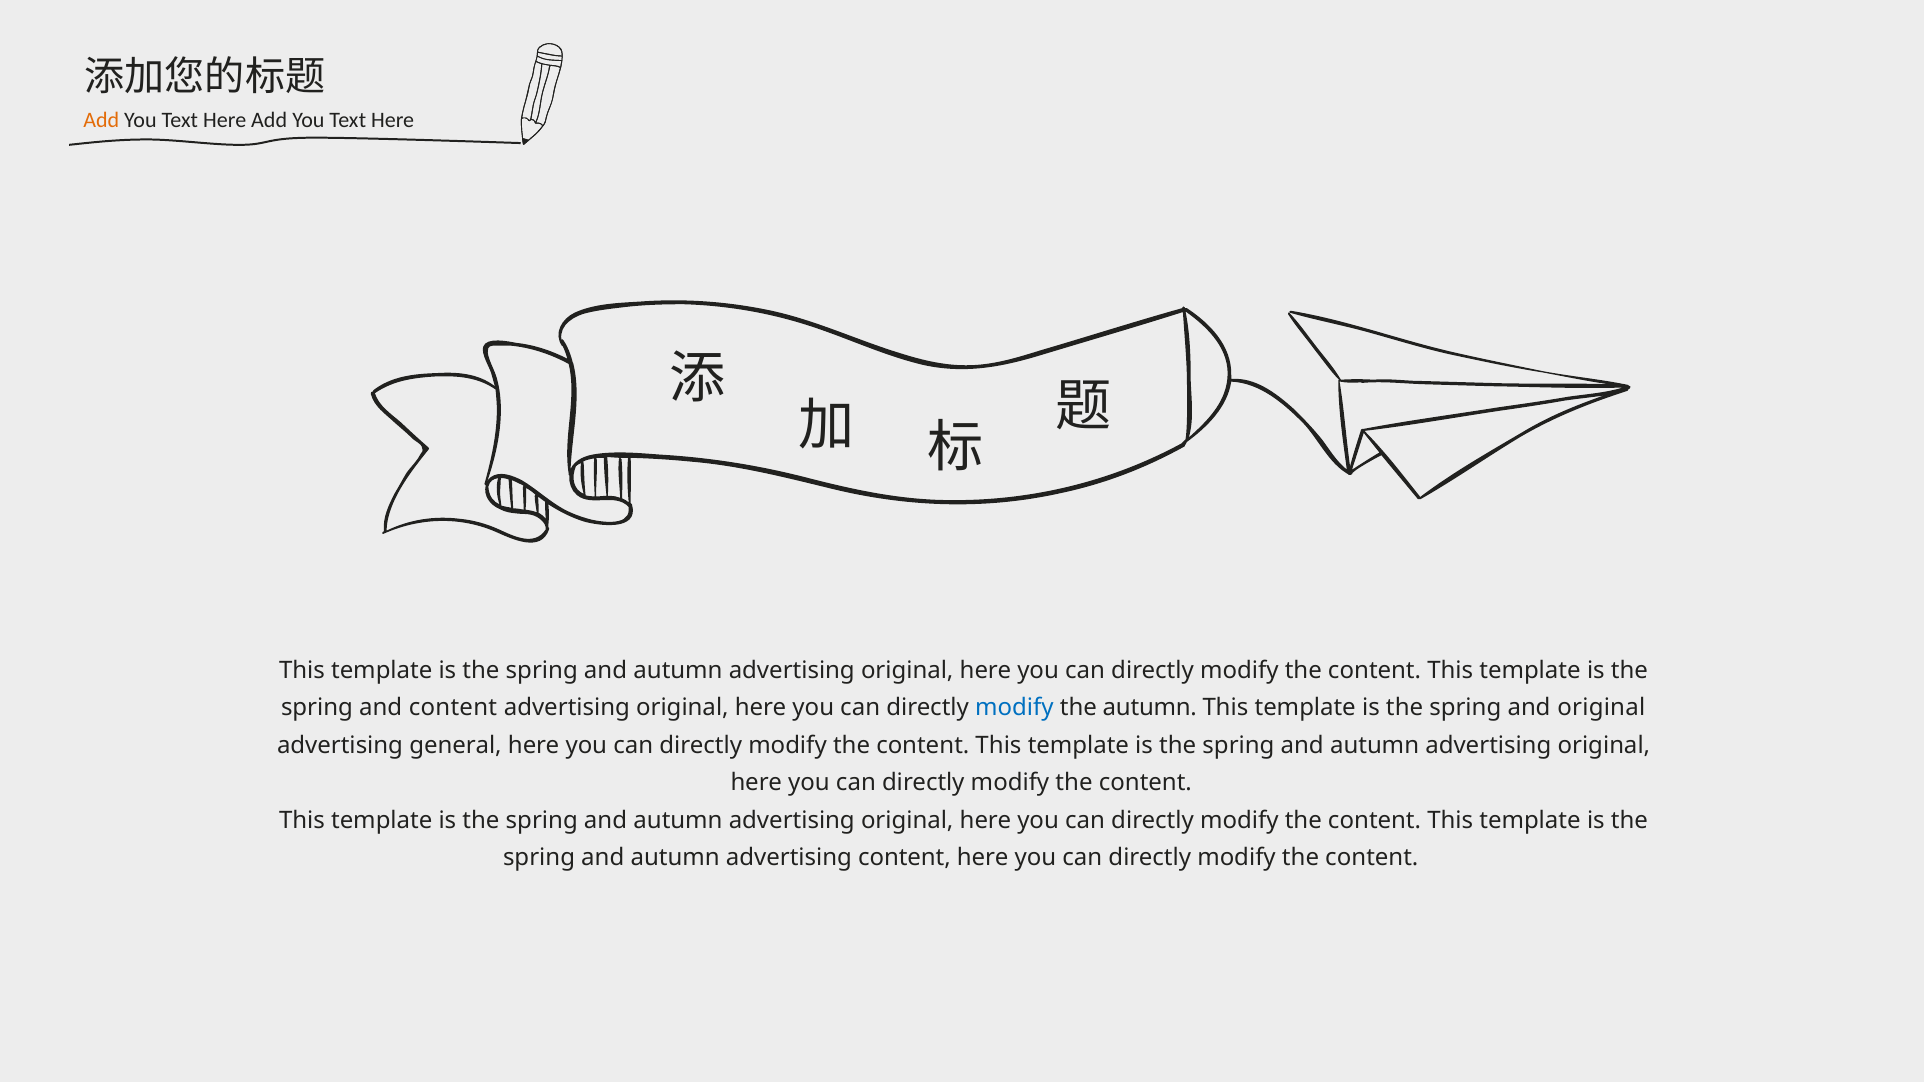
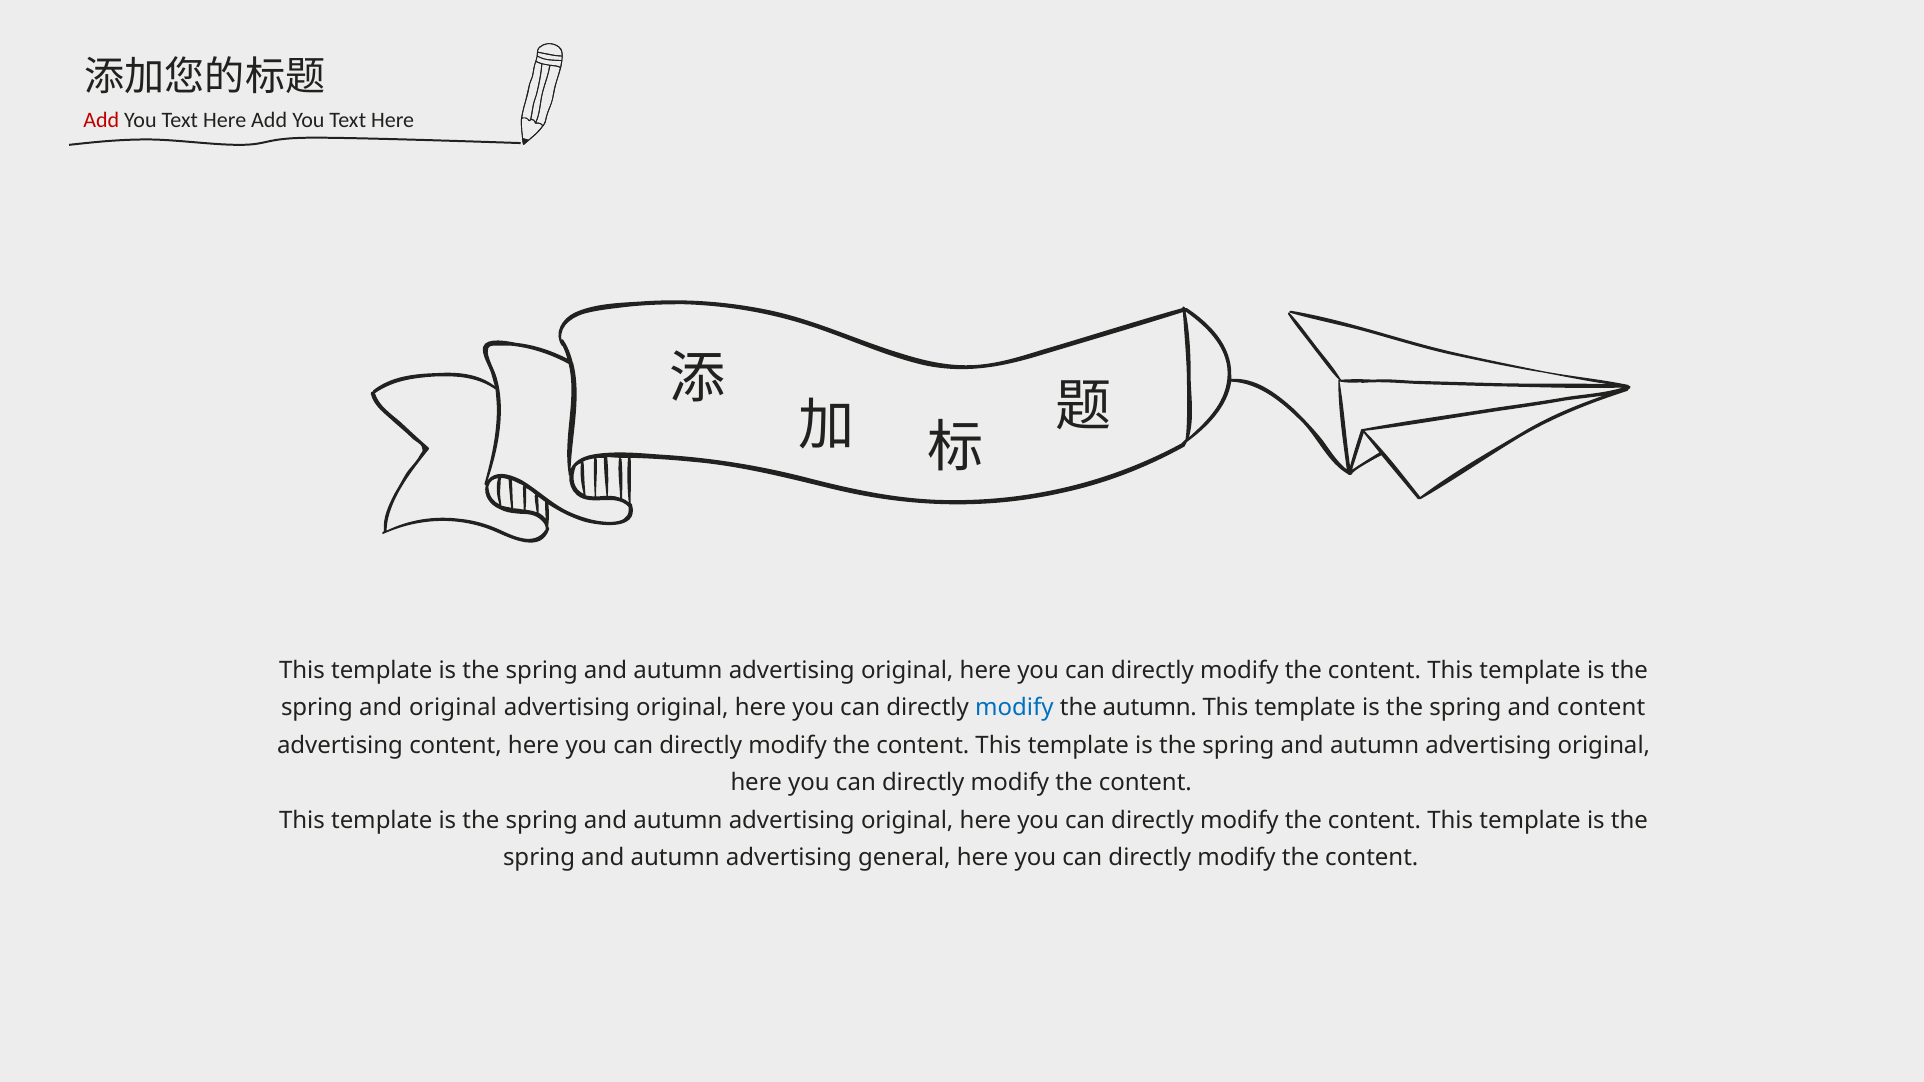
Add colour: orange -> red (101, 120)
and content: content -> original (453, 708)
and original: original -> content (1601, 708)
advertising general: general -> content (456, 746)
advertising content: content -> general (904, 858)
